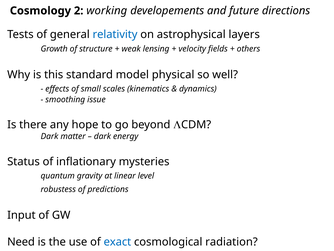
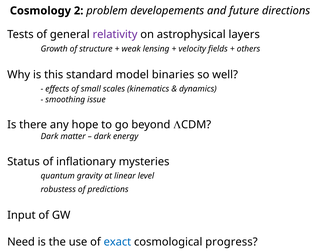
working: working -> problem (107, 11)
relativity colour: blue -> purple (115, 34)
physical: physical -> binaries (173, 74)
radiation: radiation -> progress (231, 241)
